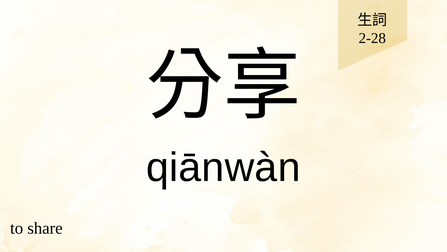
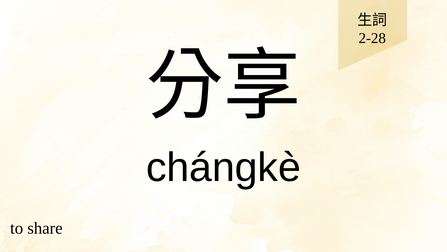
qiānwàn: qiānwàn -> chángkè (223, 167)
